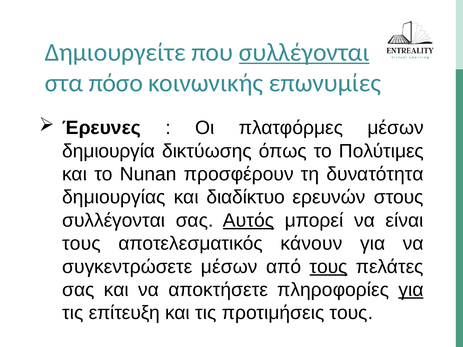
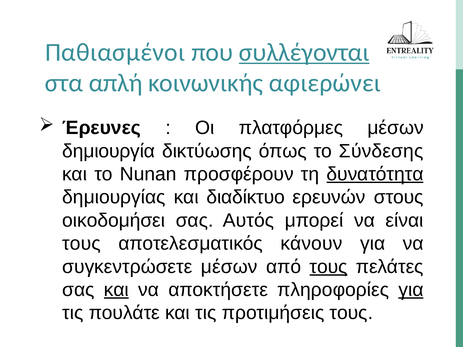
Δημιουργείτε: Δημιουργείτε -> Παθιασμένοι (115, 52)
πόσο: πόσο -> απλή (116, 83)
επωνυμίες: επωνυμίες -> αφιερώνει (325, 83)
Πολύτιμες: Πολύτιμες -> Σύνδεσης (381, 151)
δυνατότητα underline: none -> present (375, 174)
συλλέγονται: συλλέγονται -> οικοδομήσει (114, 221)
Αυτός underline: present -> none (249, 221)
και underline: none -> present (116, 290)
επίτευξη: επίτευξη -> πουλάτε (124, 313)
